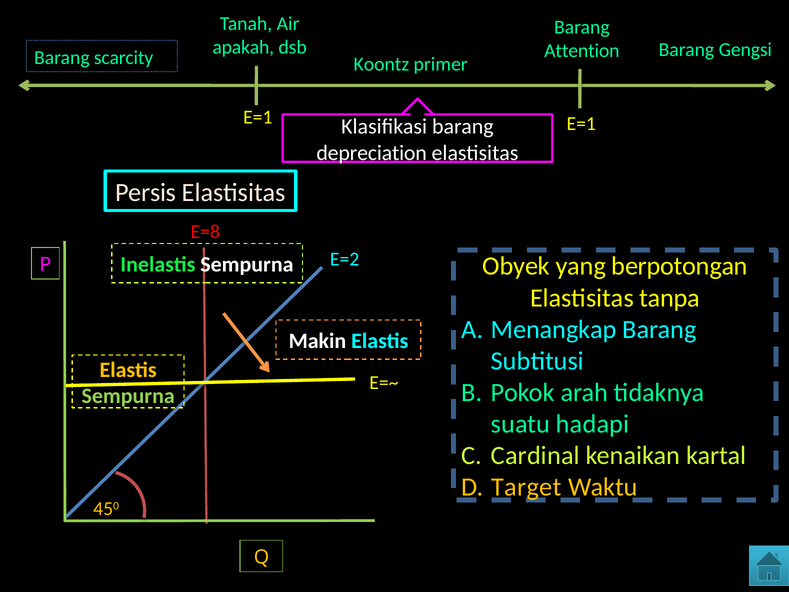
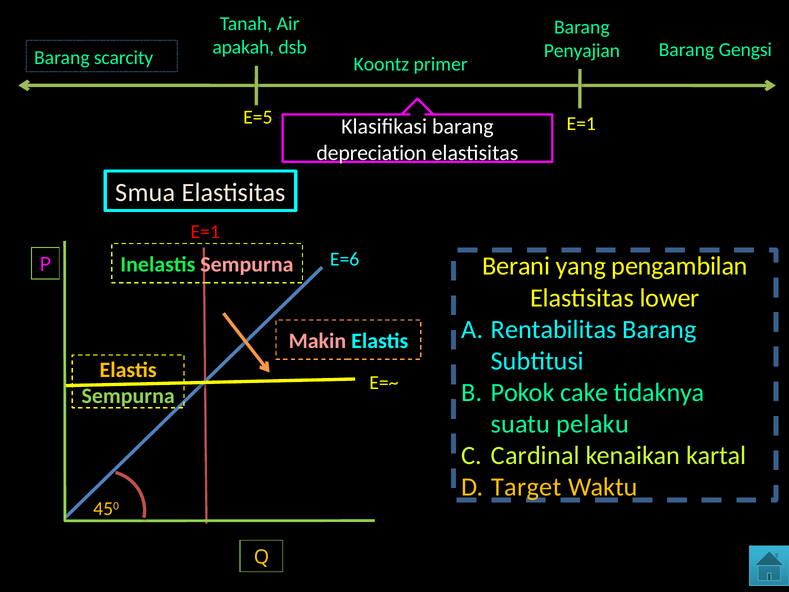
Attention: Attention -> Penyajian (582, 51)
E=1: E=1 -> E=5 (258, 117)
Persis: Persis -> Smua (145, 192)
E=8: E=8 -> E=1 (205, 232)
E=2: E=2 -> E=6 (345, 259)
Obyek: Obyek -> Berani (516, 266)
berpotongan: berpotongan -> pengambilan (680, 266)
Sempurna colour: white -> pink (247, 265)
tanpa: tanpa -> lower (670, 298)
Menangkap: Menangkap -> Rentabilitas (554, 329)
Makin colour: white -> pink (317, 341)
arah: arah -> cake (584, 392)
hadapi: hadapi -> pelaku (593, 424)
